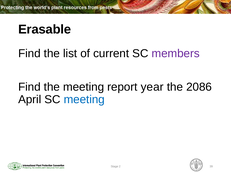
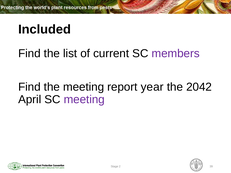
Erasable: Erasable -> Included (45, 29)
2086: 2086 -> 2042 (199, 87)
meeting colour: blue -> purple (84, 100)
